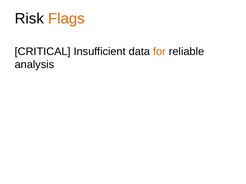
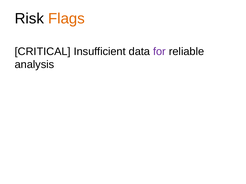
for colour: orange -> purple (159, 52)
